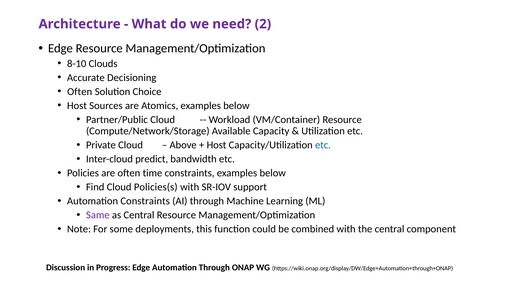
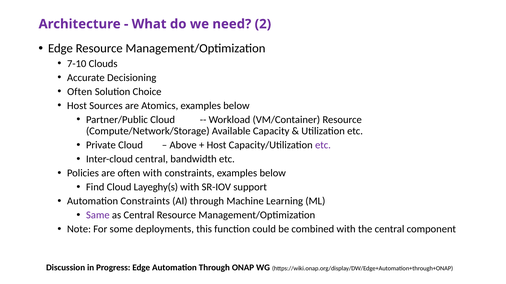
8-10: 8-10 -> 7-10 (77, 64)
etc colour: blue -> purple (323, 145)
Inter-cloud predict: predict -> central (152, 159)
often time: time -> with (152, 173)
Policies(s: Policies(s -> Layeghy(s (156, 187)
